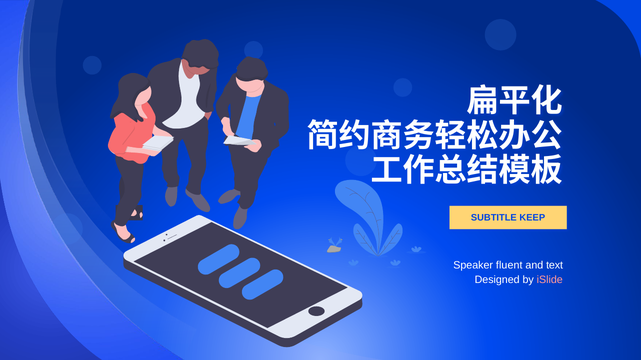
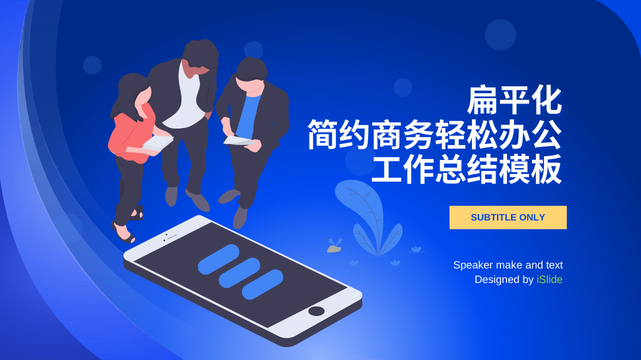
KEEP: KEEP -> ONLY (532, 218)
fluent: fluent -> make (509, 266)
iSlide colour: pink -> light green (550, 280)
